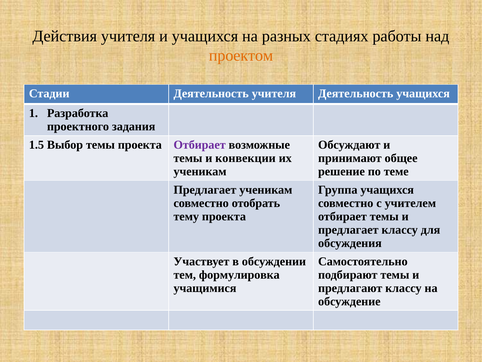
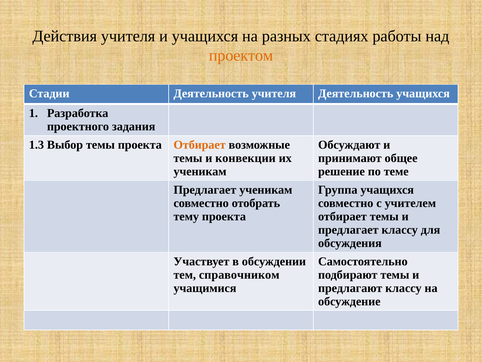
1.5: 1.5 -> 1.3 (36, 145)
Отбирает colour: purple -> orange (200, 145)
формулировка: формулировка -> справочником (239, 274)
